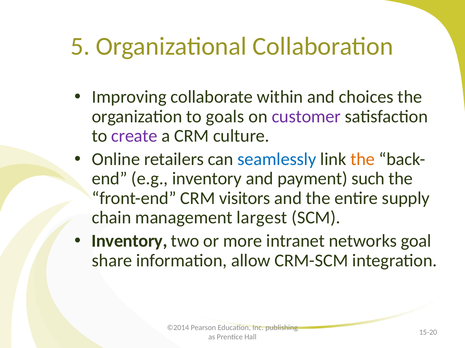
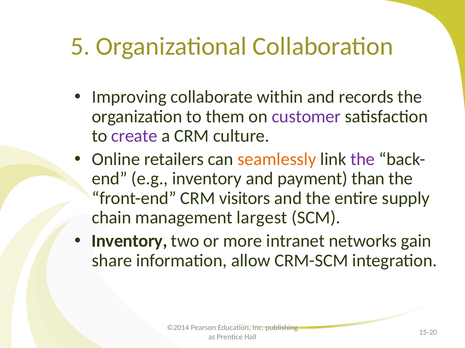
choices: choices -> records (366, 97)
goals: goals -> them (225, 117)
seamlessly colour: blue -> orange (277, 160)
the colour: orange -> purple (363, 160)
such: such -> than (368, 179)
goal: goal -> gain (416, 241)
